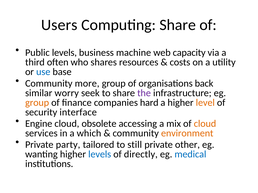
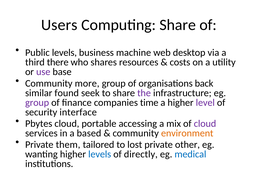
capacity: capacity -> desktop (189, 53)
often: often -> there (58, 62)
use colour: blue -> purple (43, 72)
worry: worry -> found (67, 93)
group colour: orange -> purple (37, 103)
hard: hard -> time (149, 103)
level colour: orange -> purple (205, 103)
Engine: Engine -> Pbytes (39, 124)
obsolete: obsolete -> portable (99, 124)
cloud colour: orange -> purple (205, 124)
which: which -> based (89, 134)
party: party -> them (68, 145)
still: still -> lost (135, 145)
